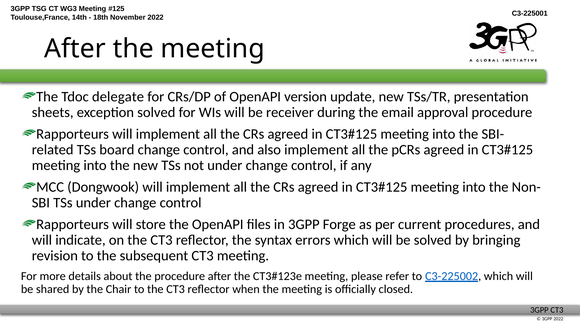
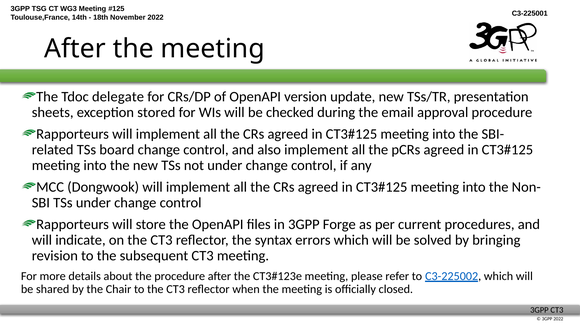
exception solved: solved -> stored (156, 112)
receiver: receiver -> checked (290, 112)
